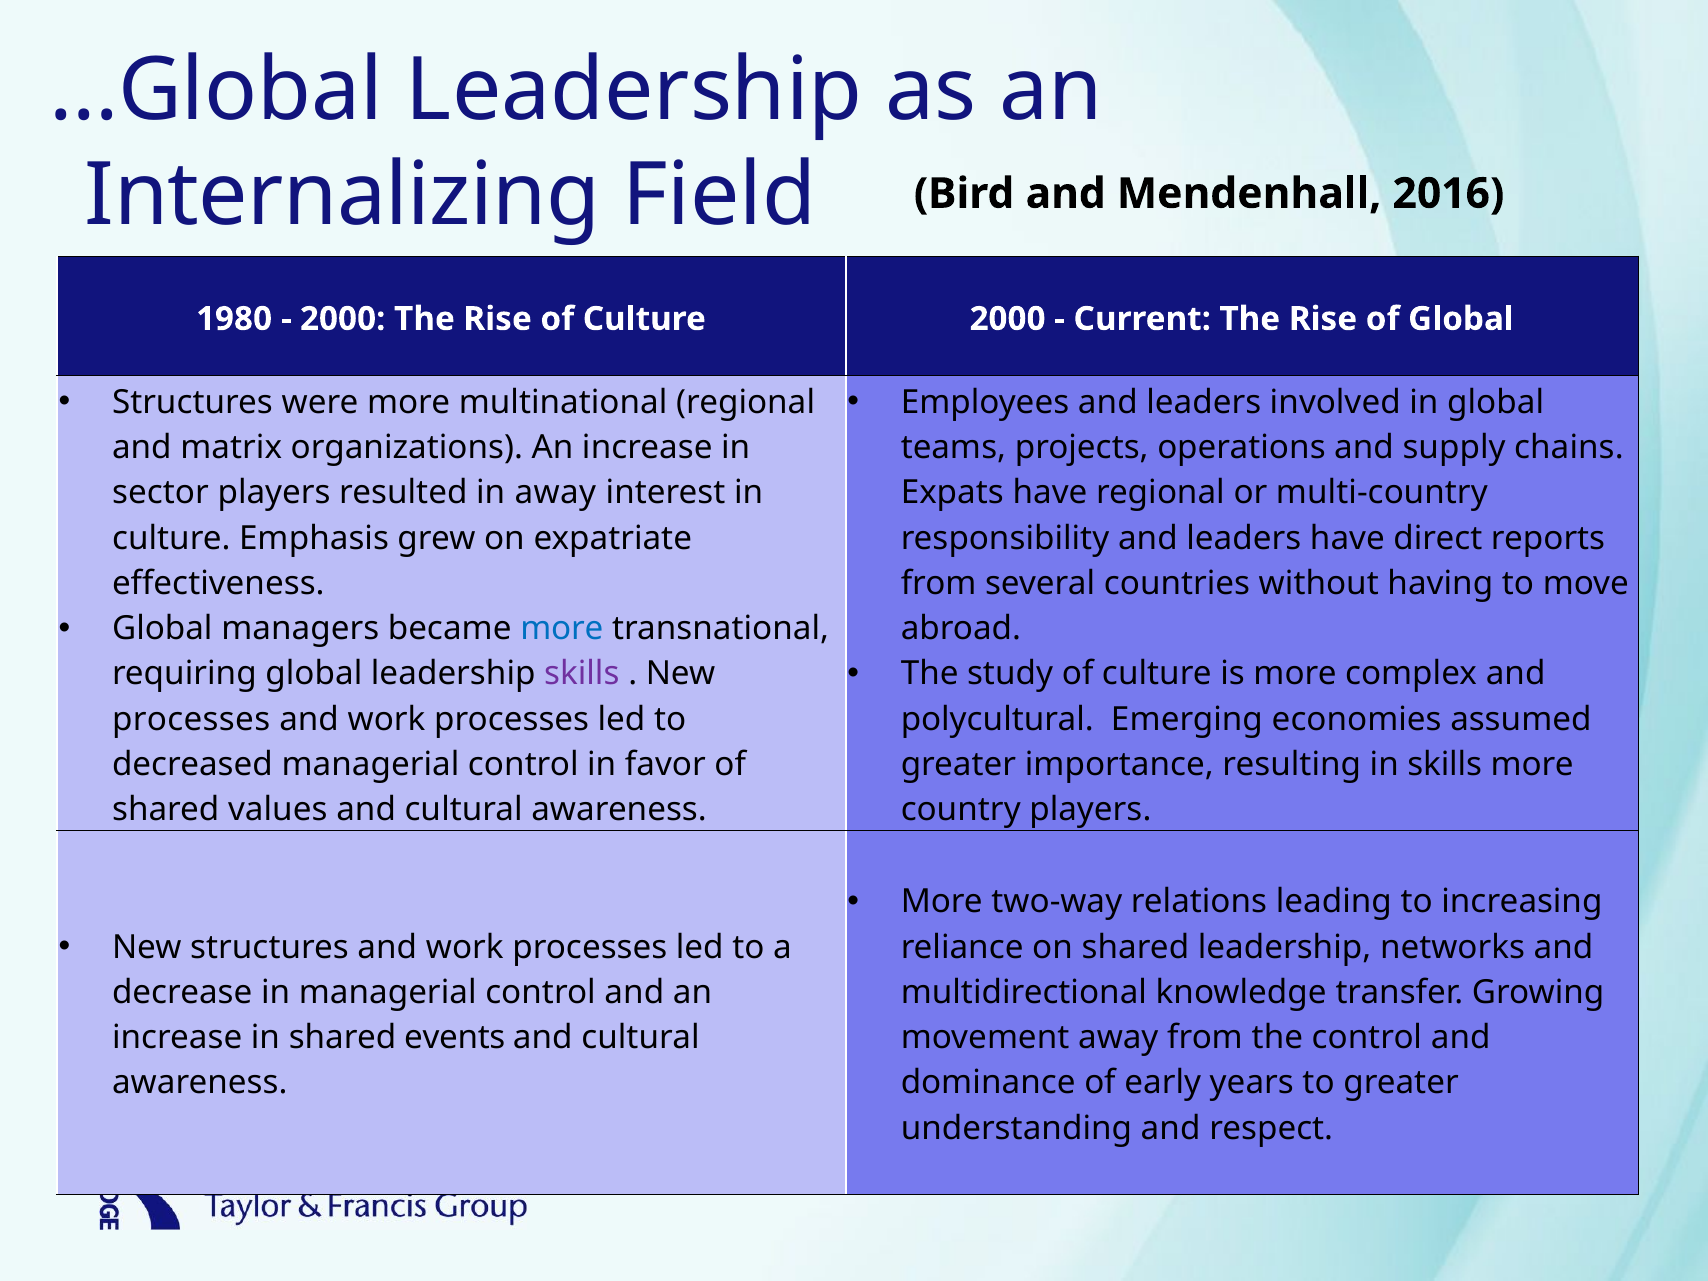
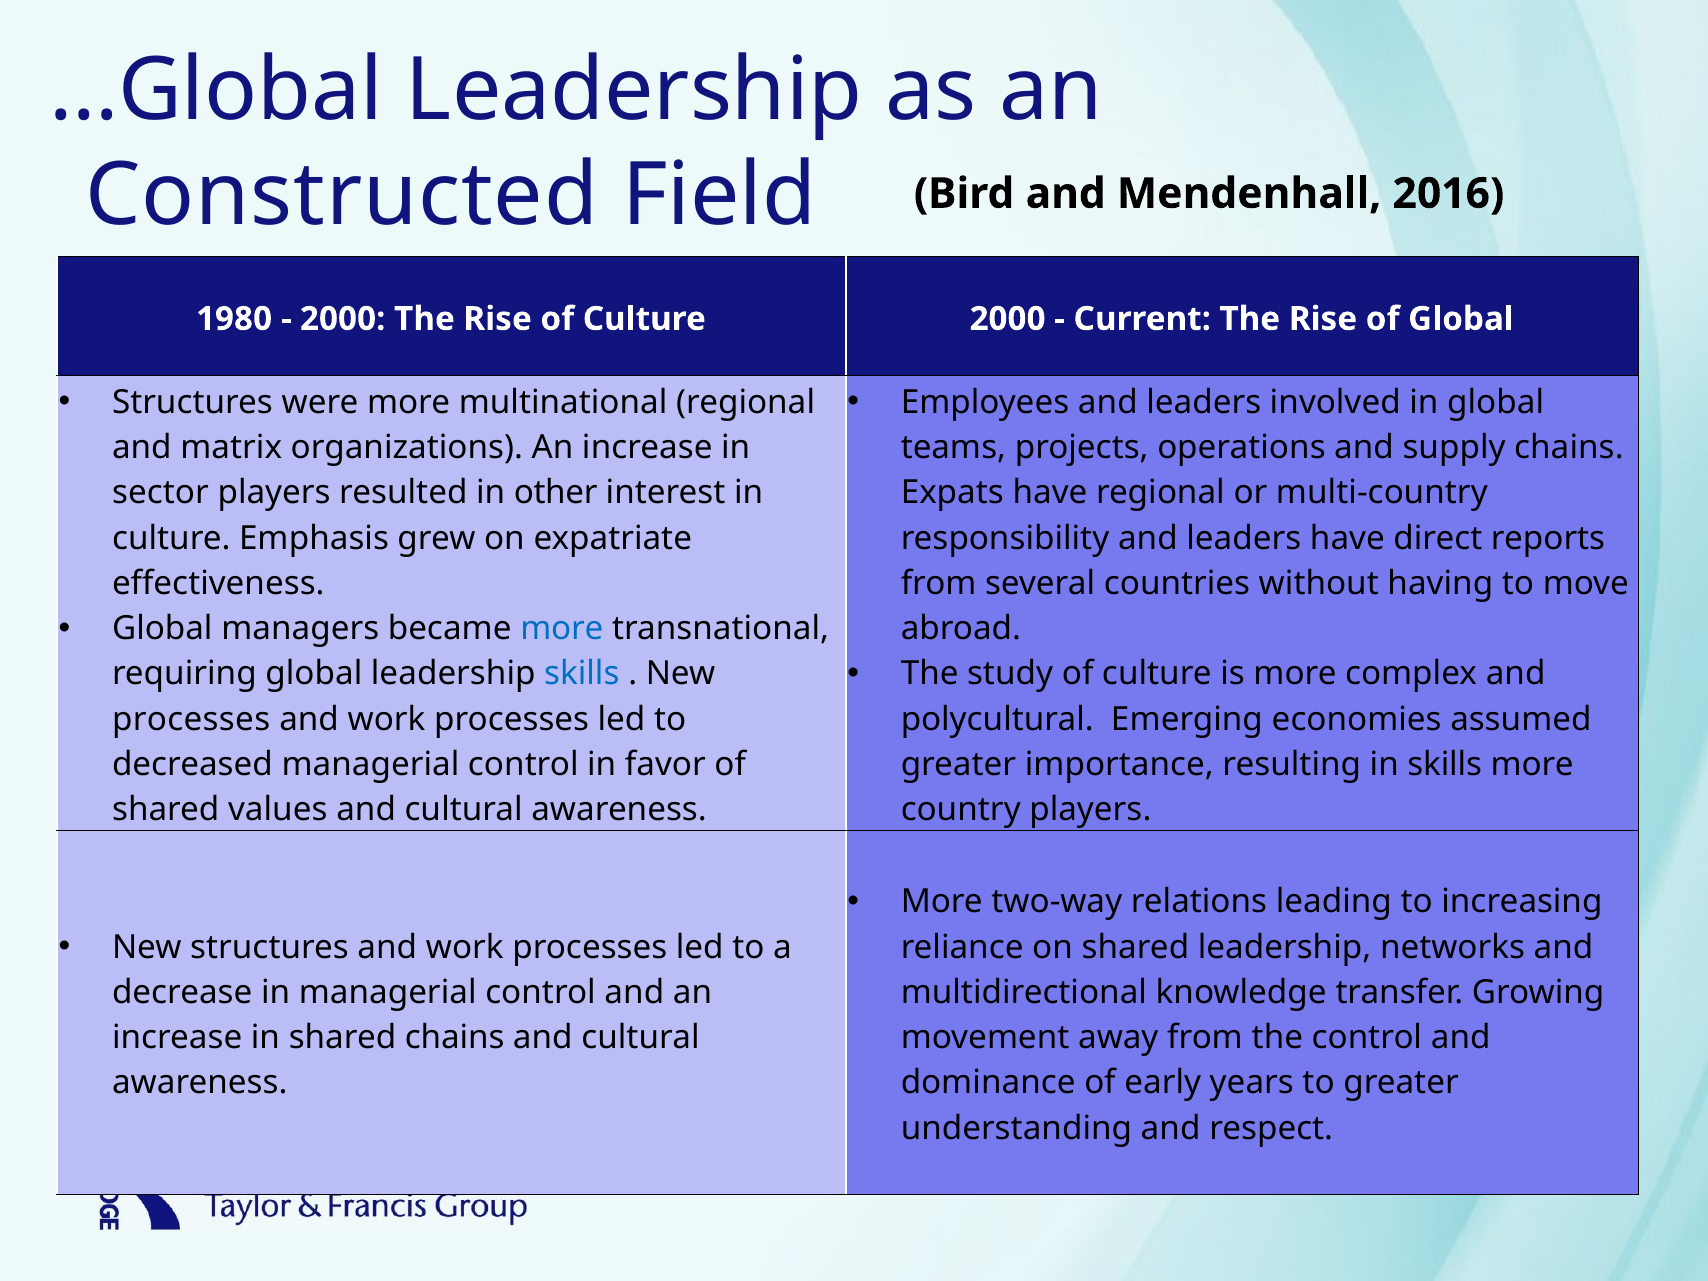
Internalizing: Internalizing -> Constructed (342, 196)
in away: away -> other (556, 493)
skills colour: purple -> blue (582, 674)
shared events: events -> chains (455, 1038)
